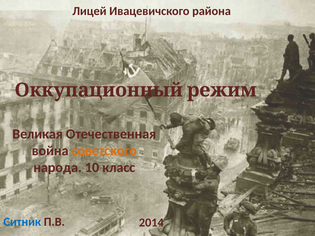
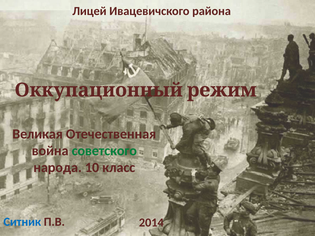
советского colour: orange -> green (104, 151)
